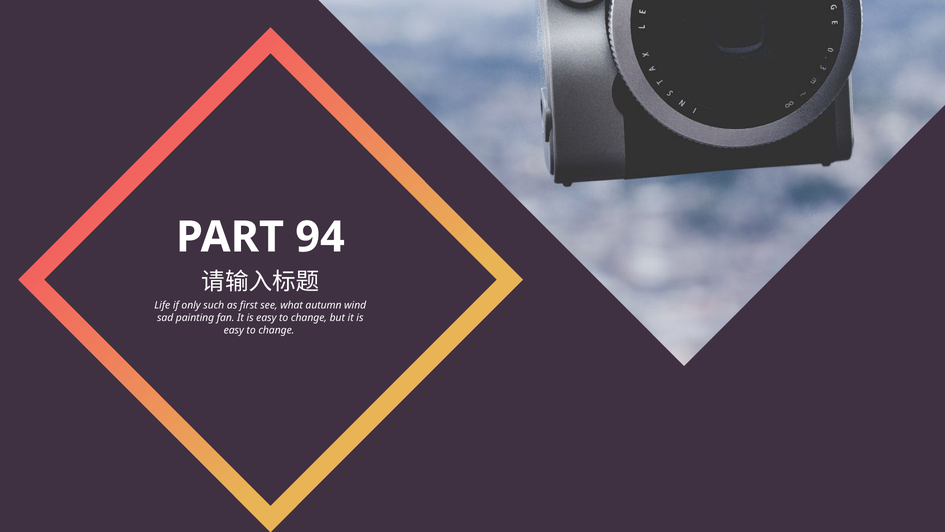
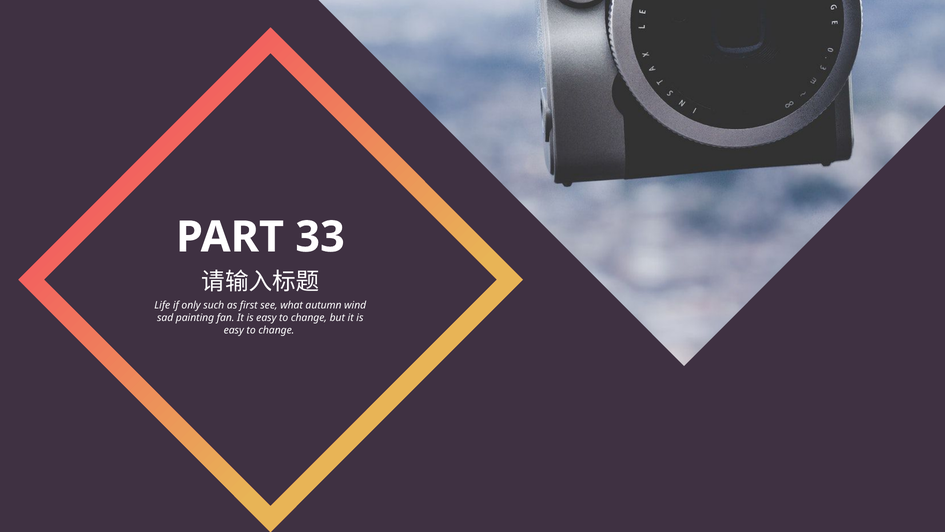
94: 94 -> 33 (320, 237)
